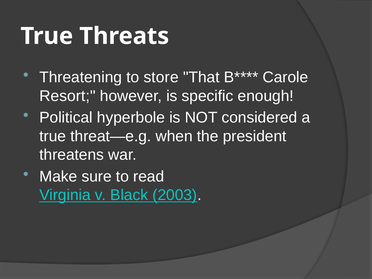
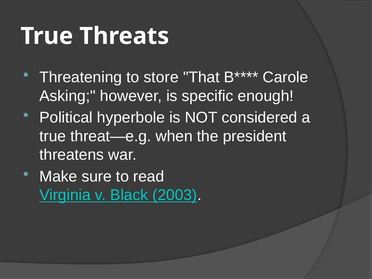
Resort: Resort -> Asking (67, 96)
